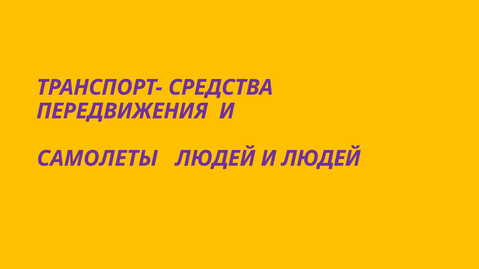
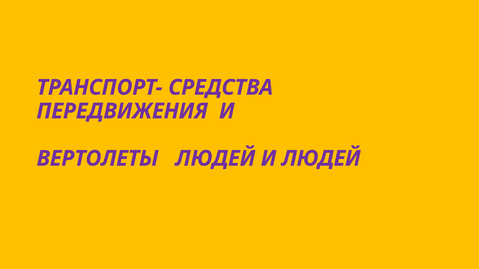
САМОЛЕТЫ: САМОЛЕТЫ -> ВЕРТОЛЕТЫ (97, 159)
